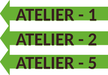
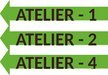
5: 5 -> 4 (92, 63)
